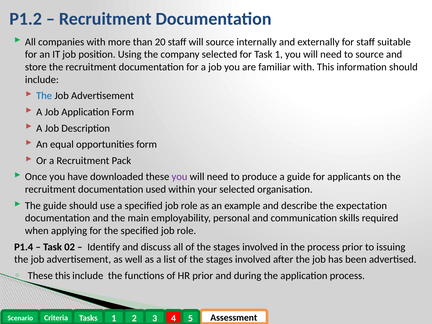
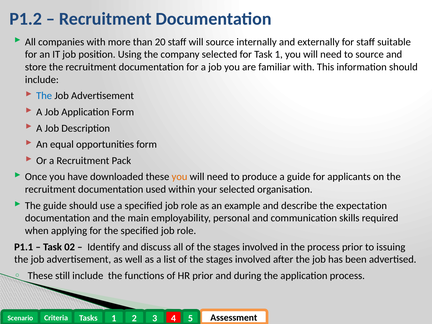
you colour: purple -> orange (179, 177)
P1.4: P1.4 -> P1.1 (24, 247)
These this: this -> still (63, 276)
